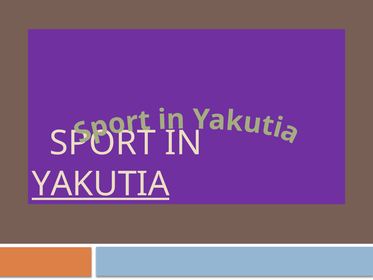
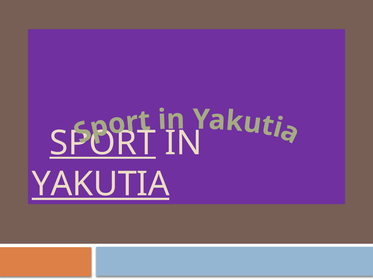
SPORT underline: none -> present (103, 143)
